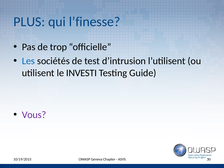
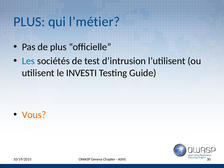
l’finesse: l’finesse -> l’métier (94, 22)
de trop: trop -> plus (58, 47)
Vous colour: purple -> orange (34, 115)
